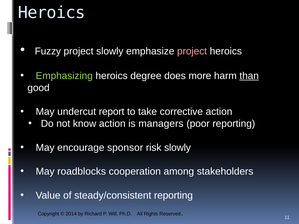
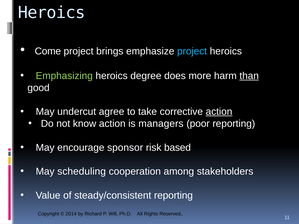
Fuzzy: Fuzzy -> Come (48, 51)
project slowly: slowly -> brings (110, 51)
project colour: pink -> light blue (192, 51)
report: report -> agree (112, 112)
action underline: none -> present (219, 112)
risk slowly: slowly -> based (178, 148)
roadblocks: roadblocks -> scheduling (82, 172)
